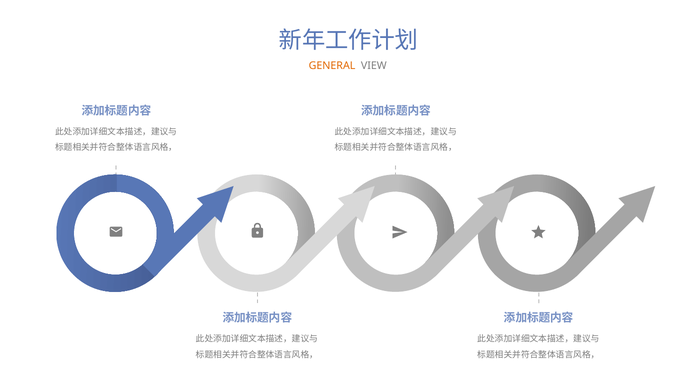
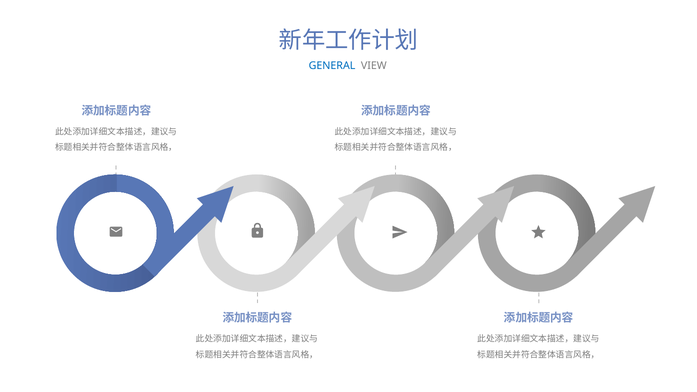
GENERAL colour: orange -> blue (332, 66)
